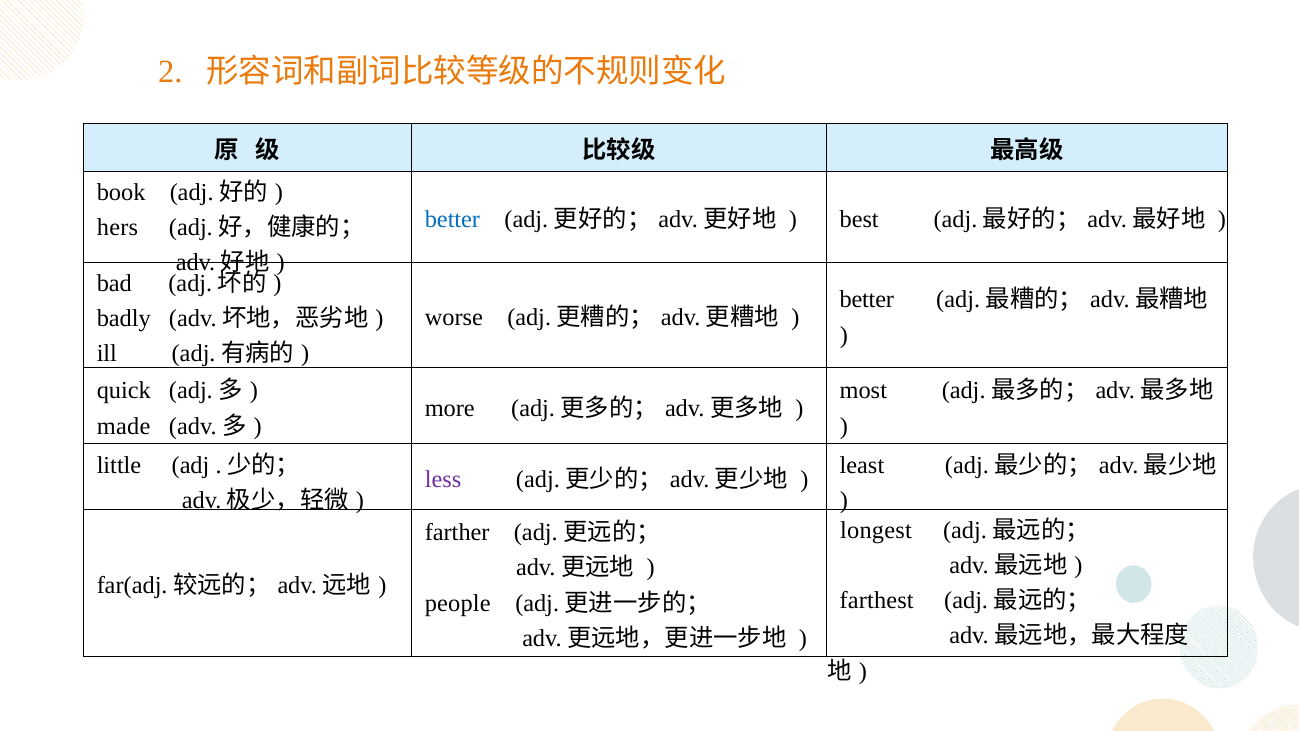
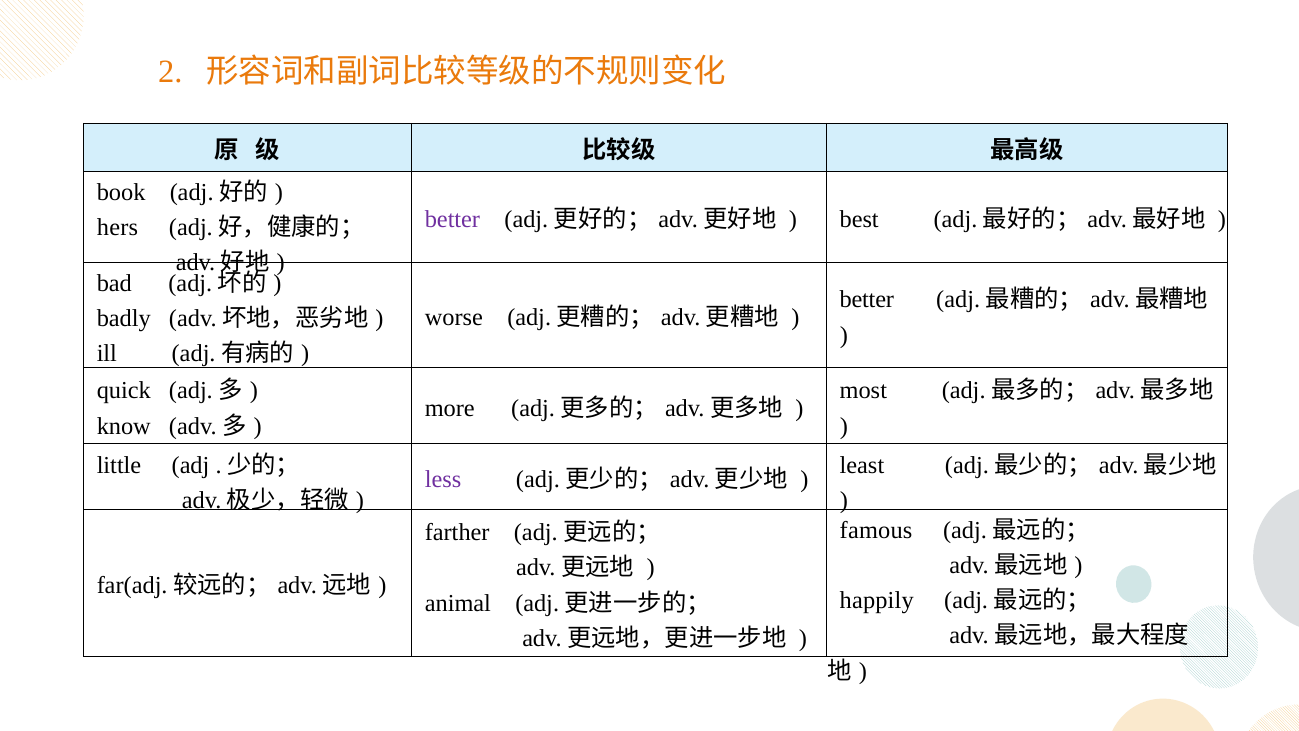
better colour: blue -> purple (452, 219)
made: made -> know (124, 426)
longest: longest -> famous (876, 530)
farthest: farthest -> happily (877, 600)
people: people -> animal (458, 603)
